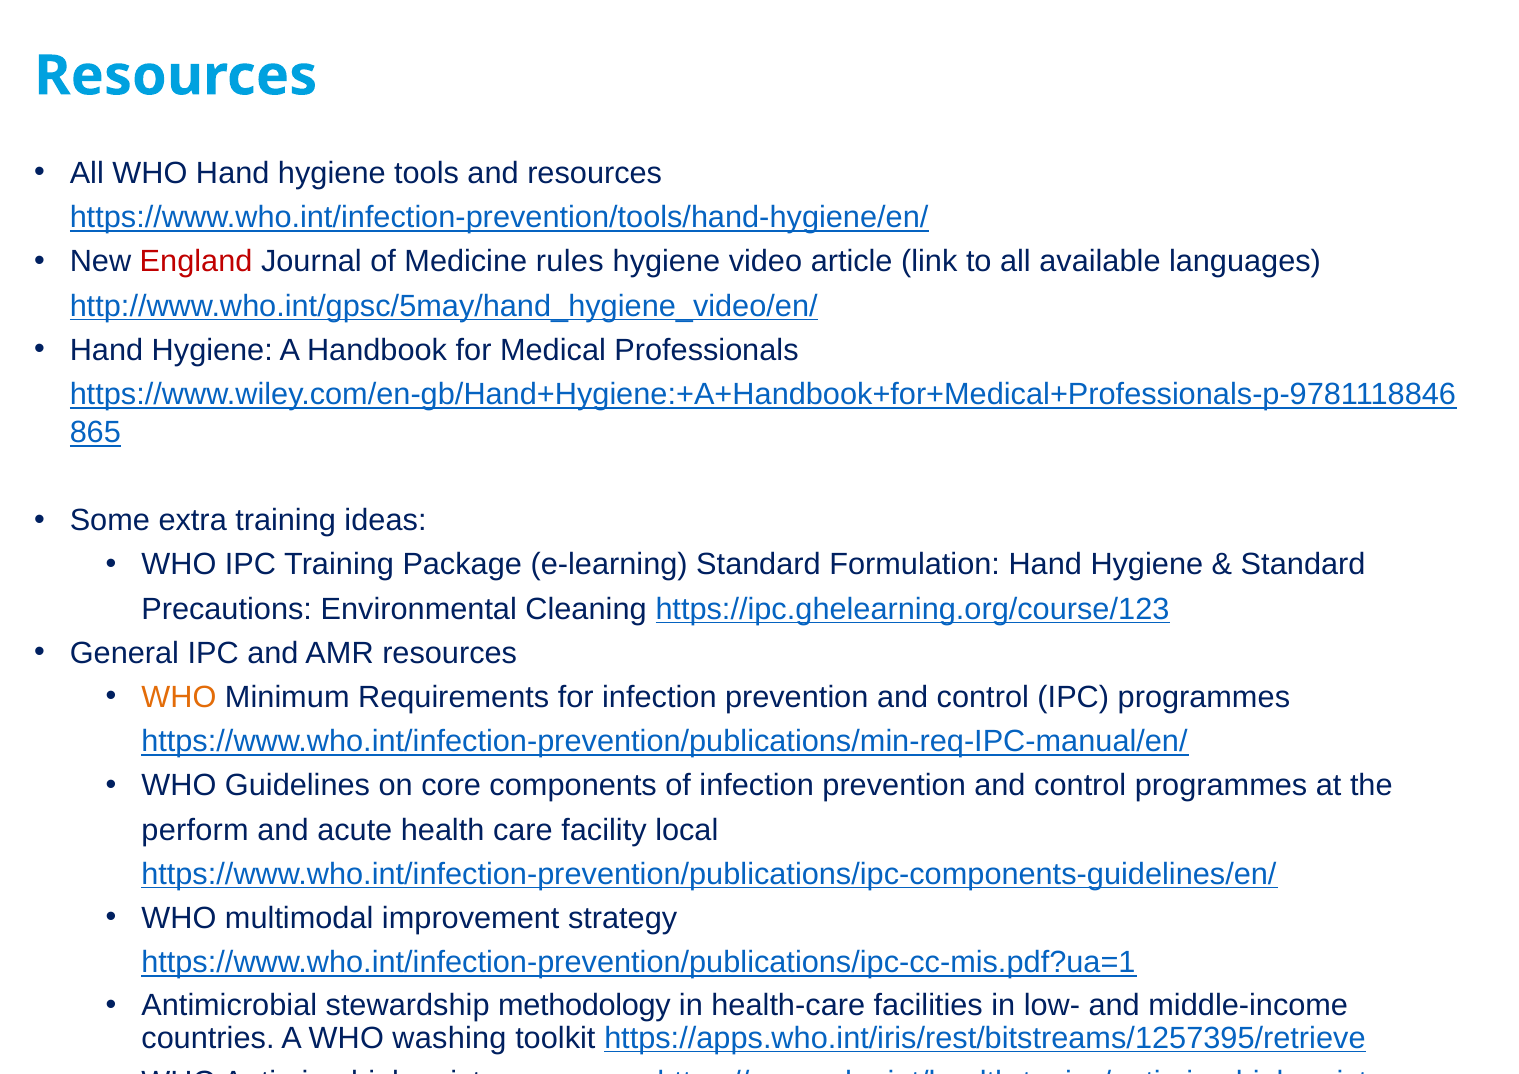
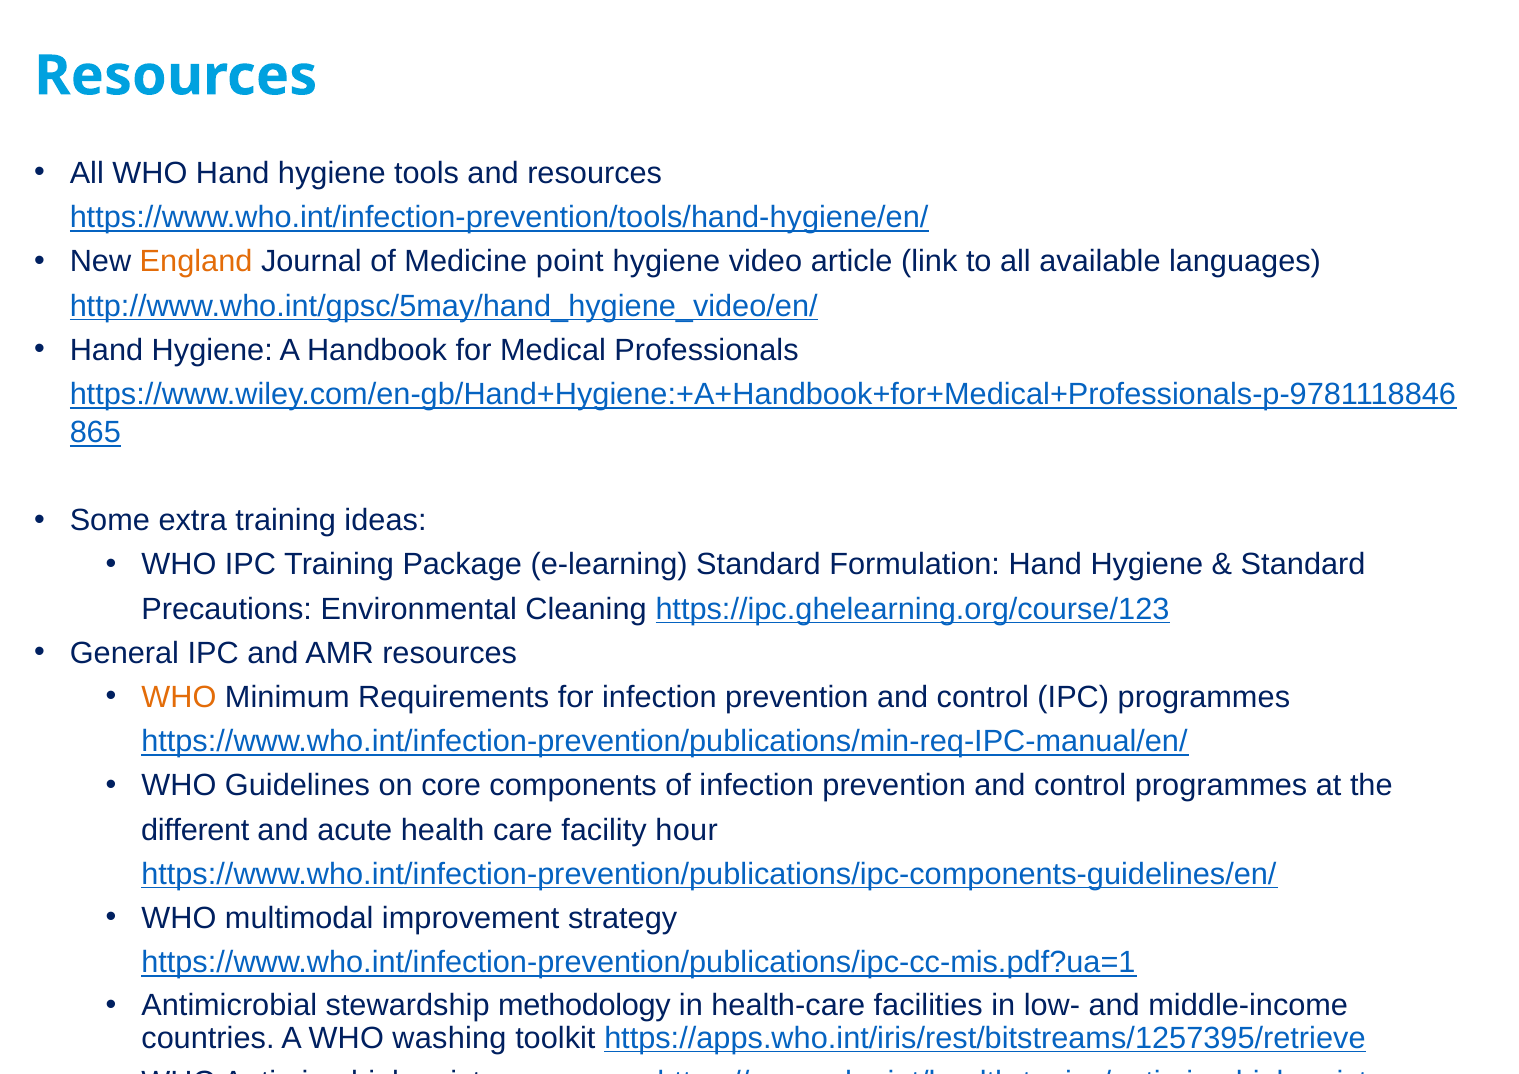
England colour: red -> orange (196, 262)
rules: rules -> point (570, 262)
perform: perform -> different (195, 830)
local: local -> hour (687, 830)
